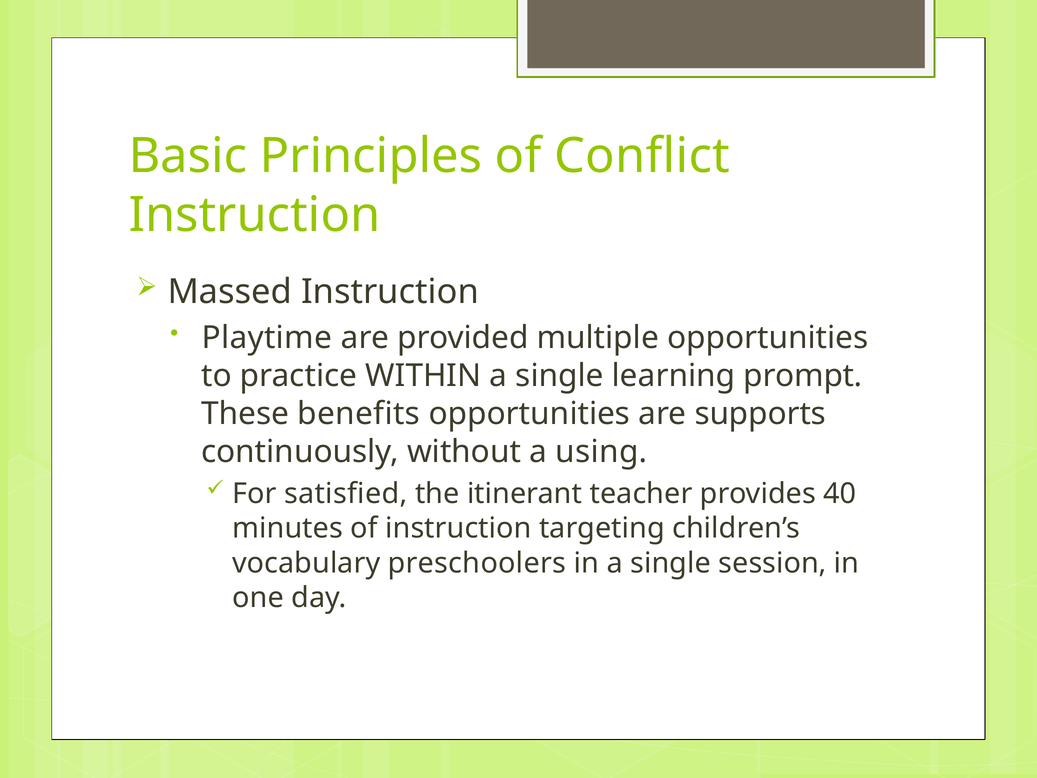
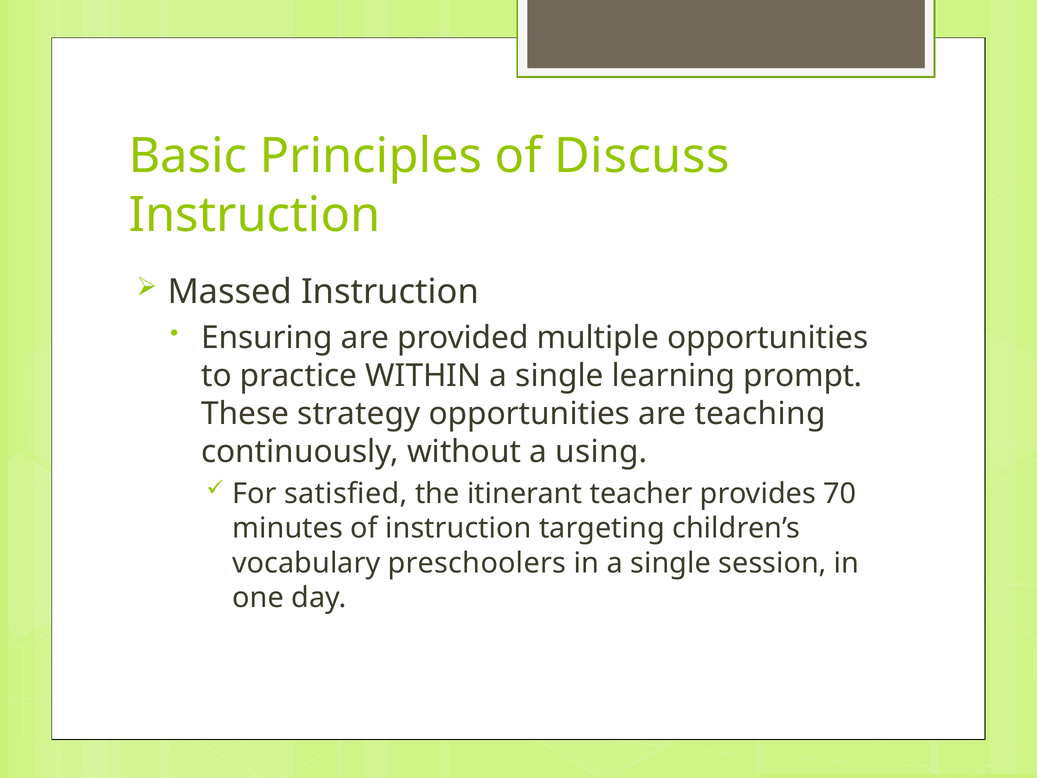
Conflict: Conflict -> Discuss (642, 156)
Playtime: Playtime -> Ensuring (267, 338)
benefits: benefits -> strategy (359, 414)
supports: supports -> teaching (760, 414)
40: 40 -> 70 (840, 494)
